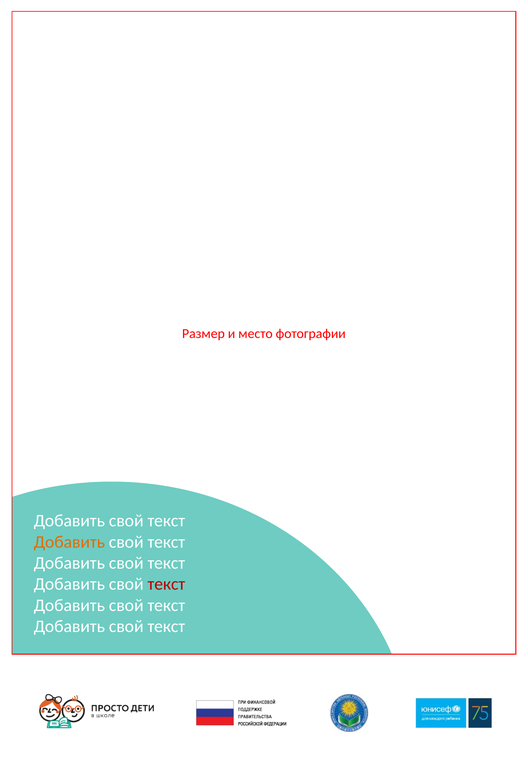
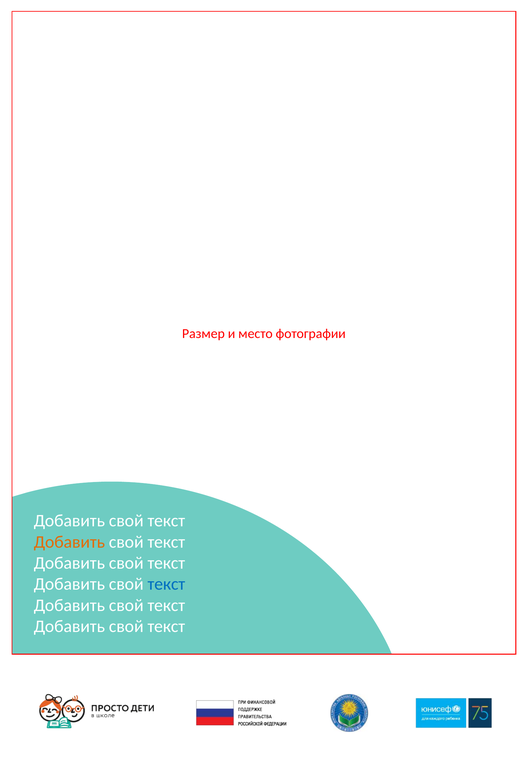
текст colour: red -> blue (166, 585)
